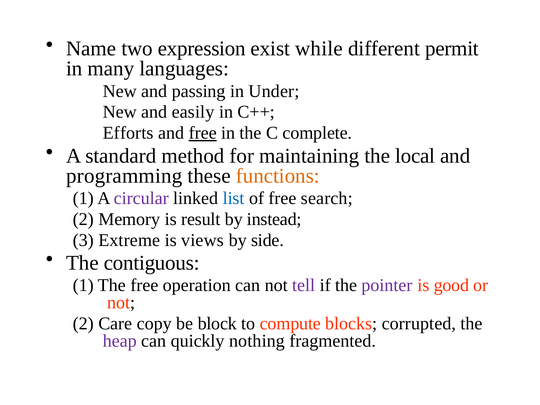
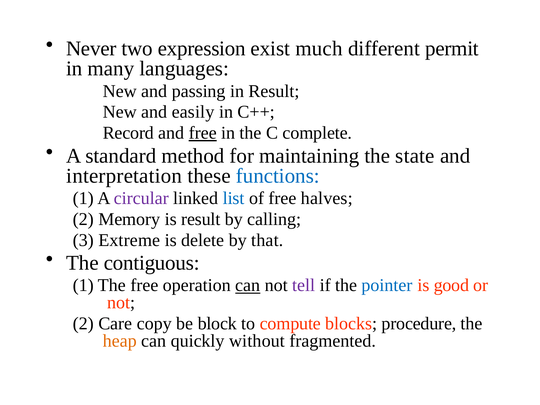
Name: Name -> Never (91, 49)
while: while -> much (319, 49)
in Under: Under -> Result (274, 91)
Efforts: Efforts -> Record (128, 133)
local: local -> state (415, 156)
programming: programming -> interpretation (124, 176)
functions colour: orange -> blue (278, 176)
search: search -> halves (327, 198)
instead: instead -> calling (274, 219)
views: views -> delete (203, 240)
side: side -> that (267, 240)
can underline: none -> present (248, 285)
pointer colour: purple -> blue (387, 285)
corrupted: corrupted -> procedure (419, 324)
heap colour: purple -> orange (120, 341)
nothing: nothing -> without (257, 341)
